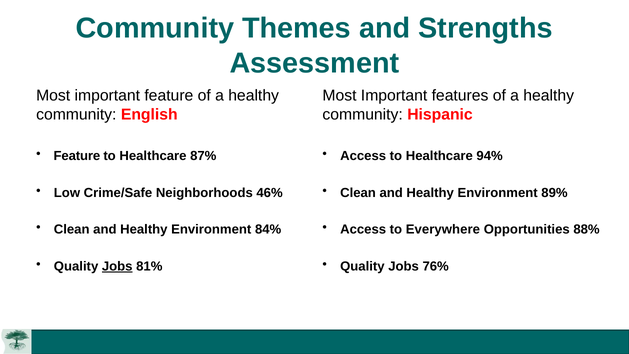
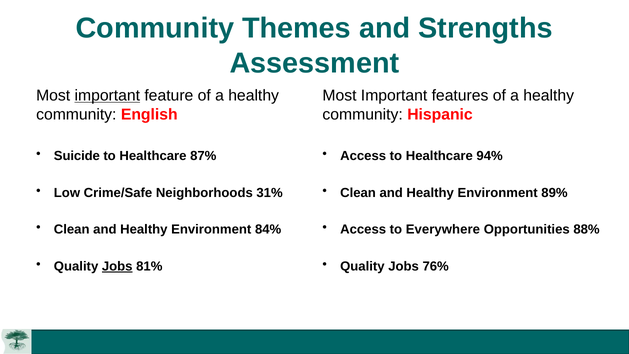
important underline: none -> present (107, 95)
Feature: Feature -> Suicide (77, 156)
46%: 46% -> 31% (270, 193)
